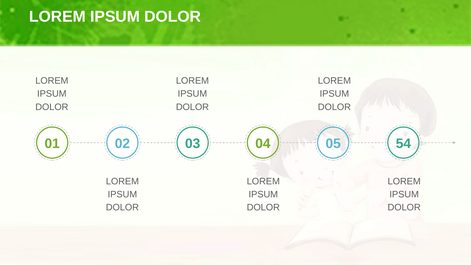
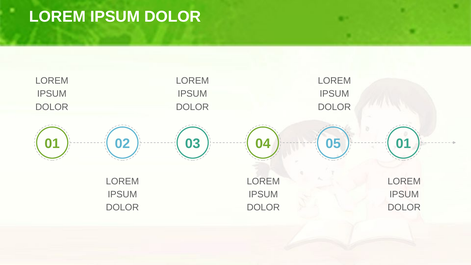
05 54: 54 -> 01 (403, 143)
